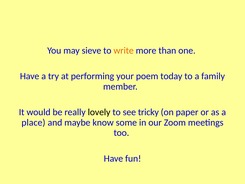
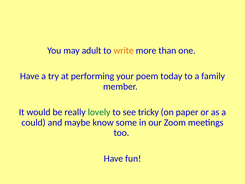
sieve: sieve -> adult (92, 50)
lovely colour: black -> green (99, 112)
place: place -> could (33, 122)
